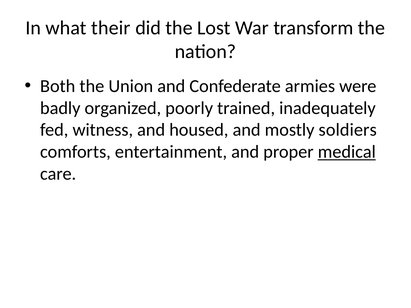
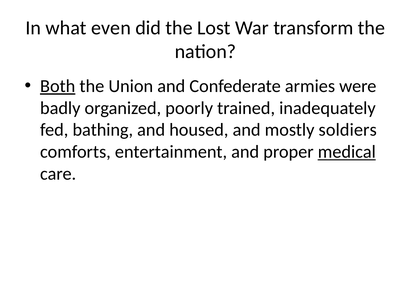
their: their -> even (111, 28)
Both underline: none -> present (58, 86)
witness: witness -> bathing (103, 130)
